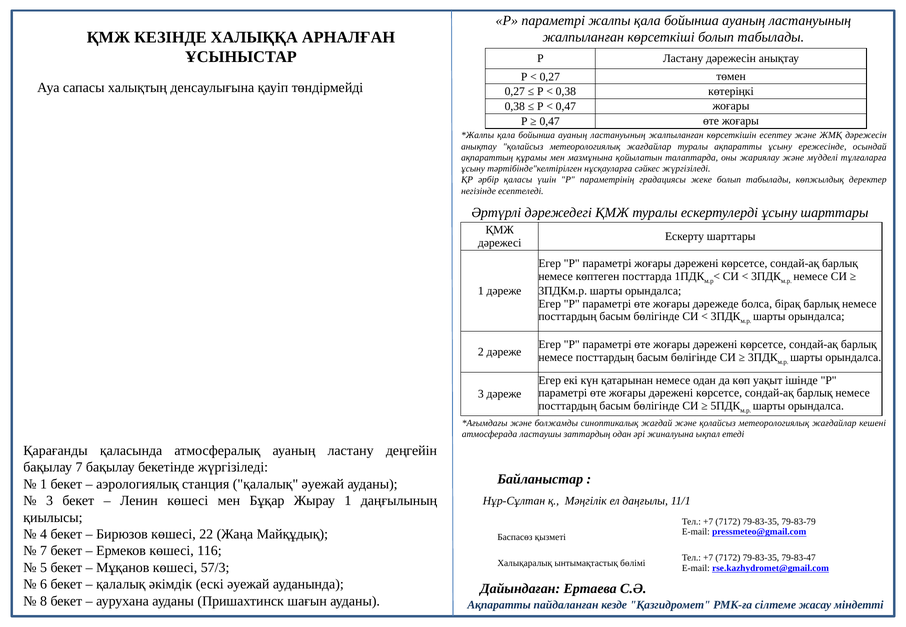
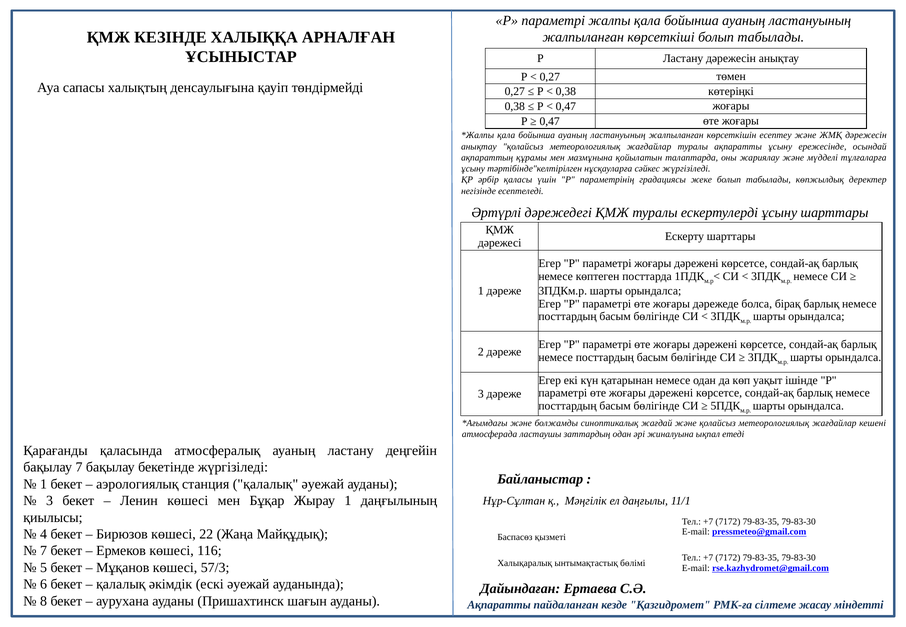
79-83-79: 79-83-79 -> 79-83-30 (799, 522)
79-83-47: 79-83-47 -> 79-83-30 (799, 558)
